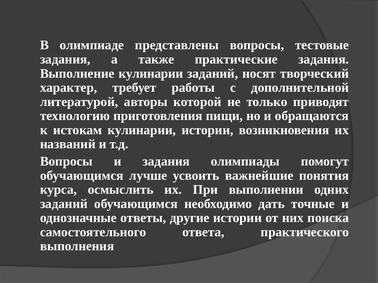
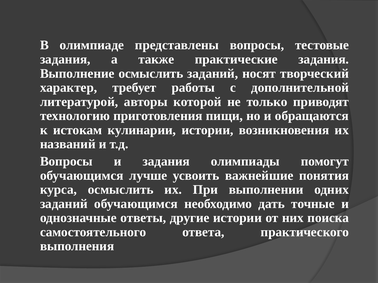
Выполнение кулинарии: кулинарии -> осмыслить (151, 74)
